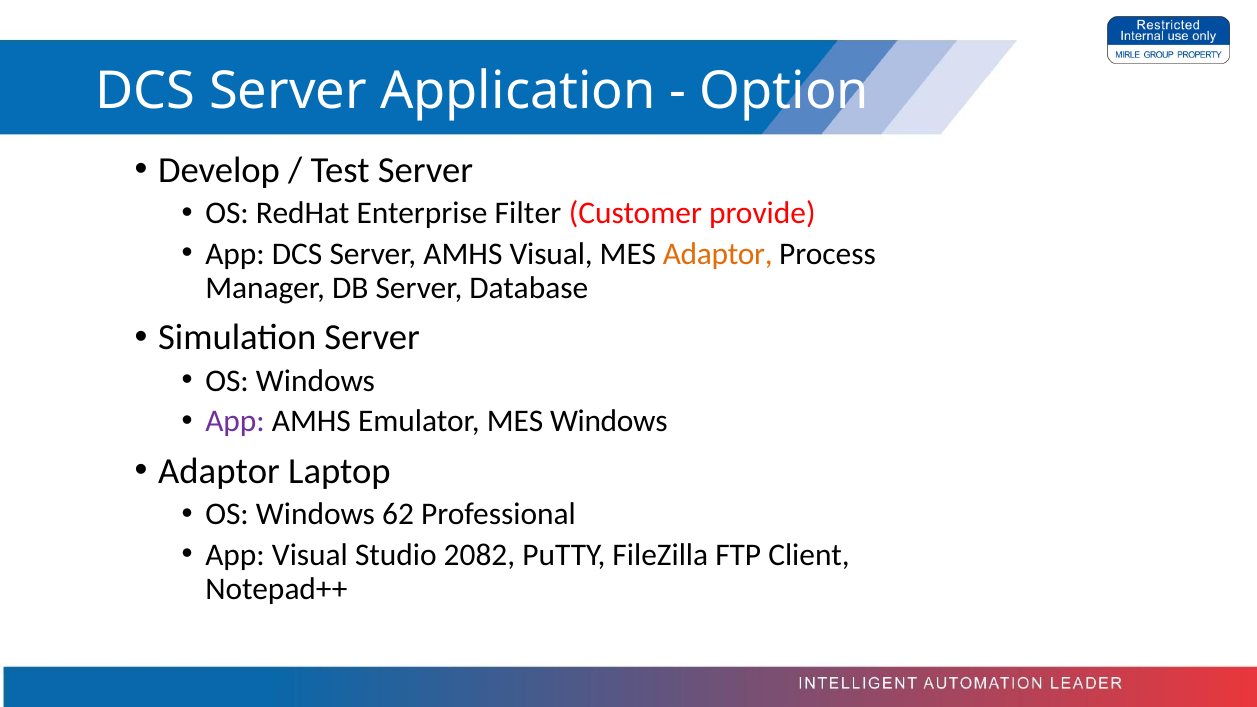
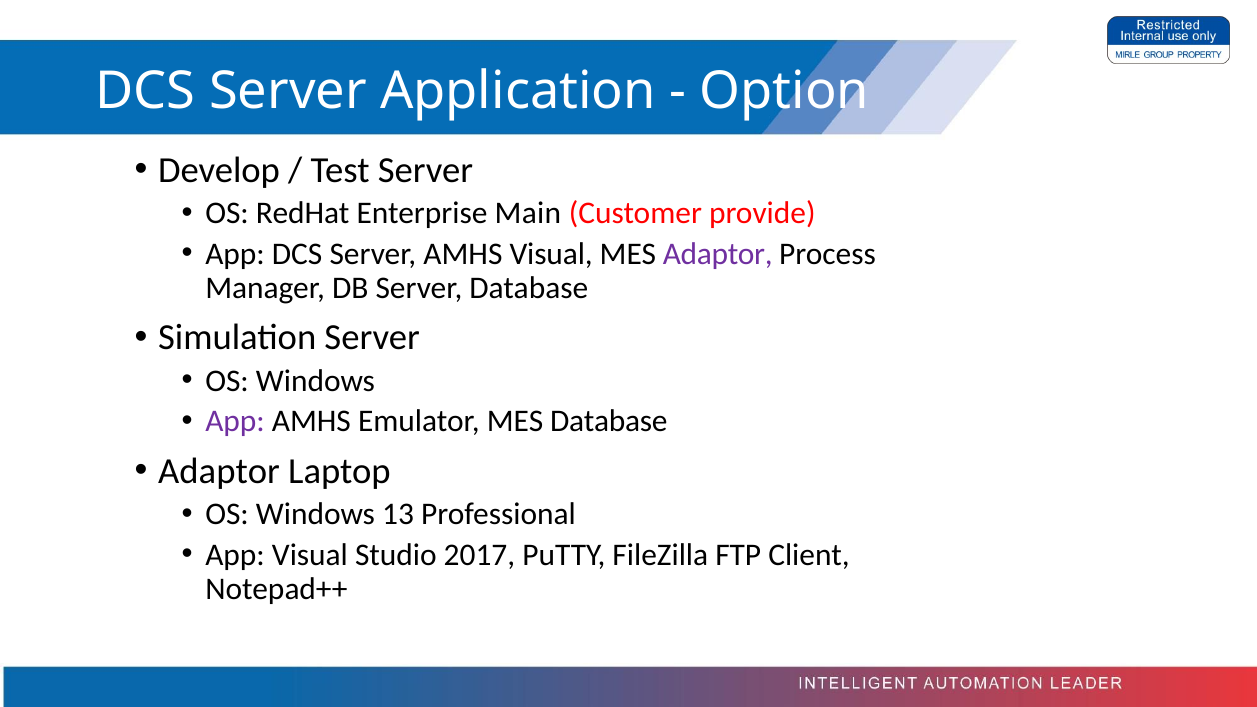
Filter: Filter -> Main (528, 213)
Adaptor colour: orange -> purple (718, 254)
MES Windows: Windows -> Database (609, 421)
62: 62 -> 13 (398, 514)
2082: 2082 -> 2017 (479, 555)
